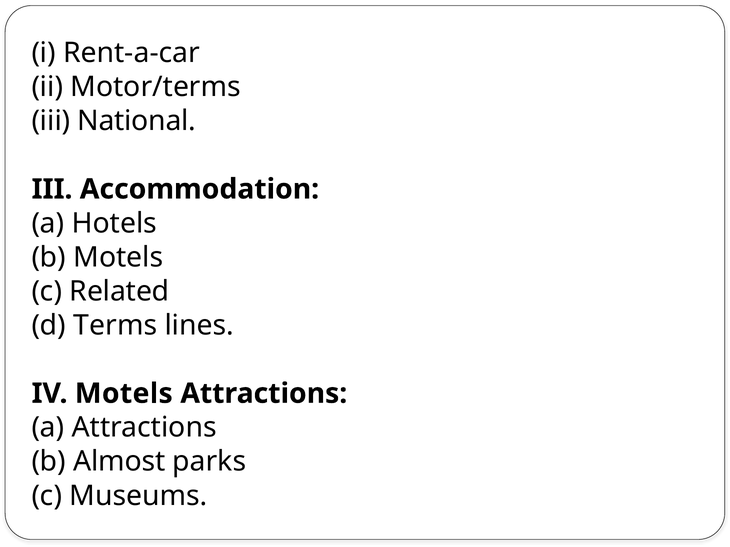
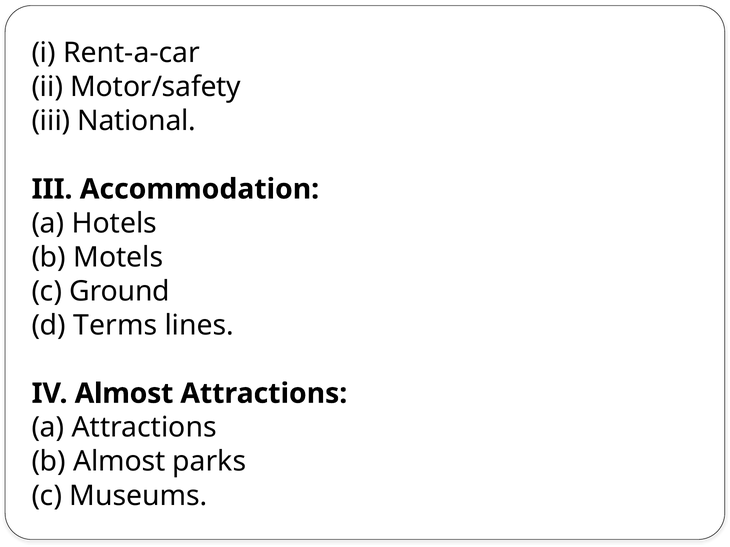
Motor/terms: Motor/terms -> Motor/safety (156, 87)
Related: Related -> Ground (120, 292)
IV Motels: Motels -> Almost (124, 394)
